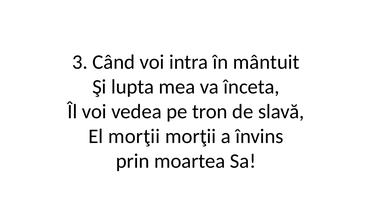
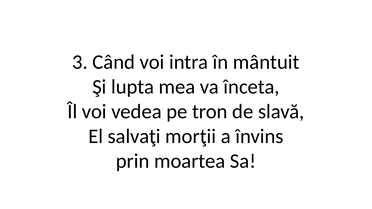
El morţii: morţii -> salvaţi (134, 136)
